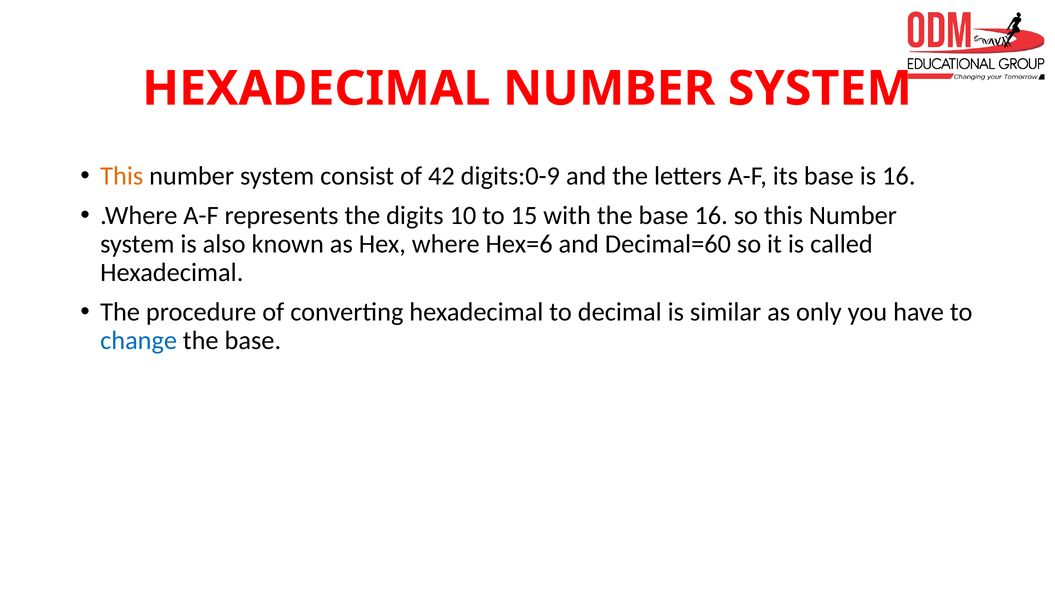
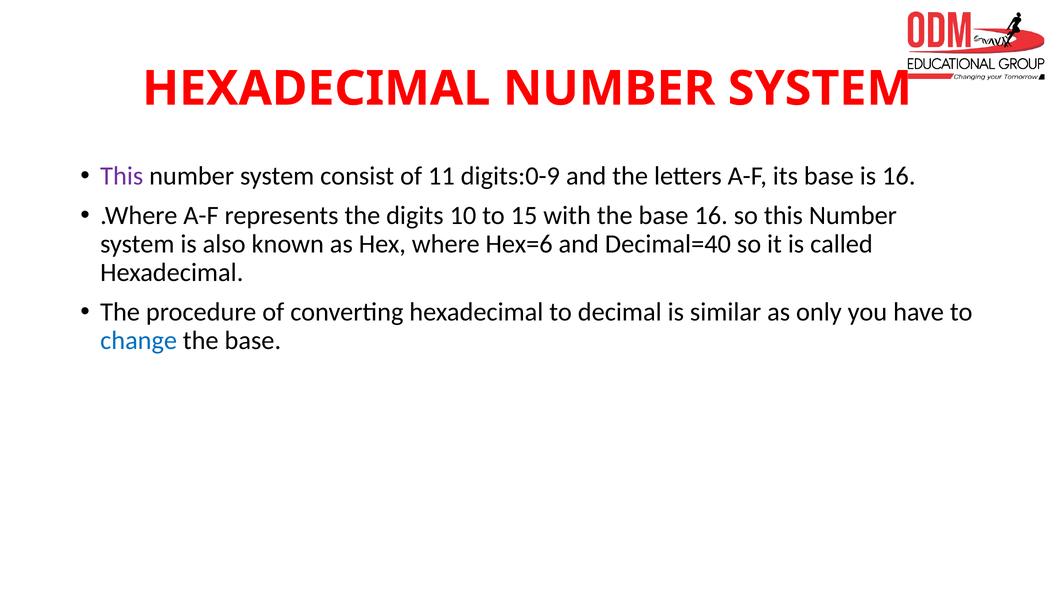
This colour: orange -> purple (122, 176)
42: 42 -> 11 (441, 176)
Decimal=60: Decimal=60 -> Decimal=40 (668, 244)
